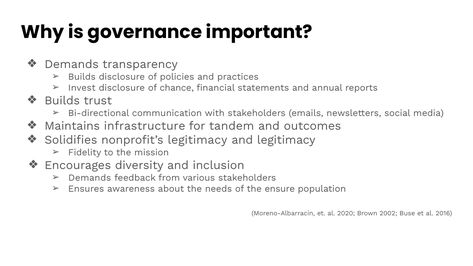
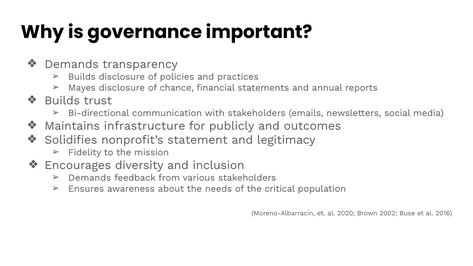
Invest: Invest -> Mayes (82, 88)
tandem: tandem -> publicly (232, 126)
nonprofit’s legitimacy: legitimacy -> statement (198, 140)
ensure: ensure -> critical (280, 189)
